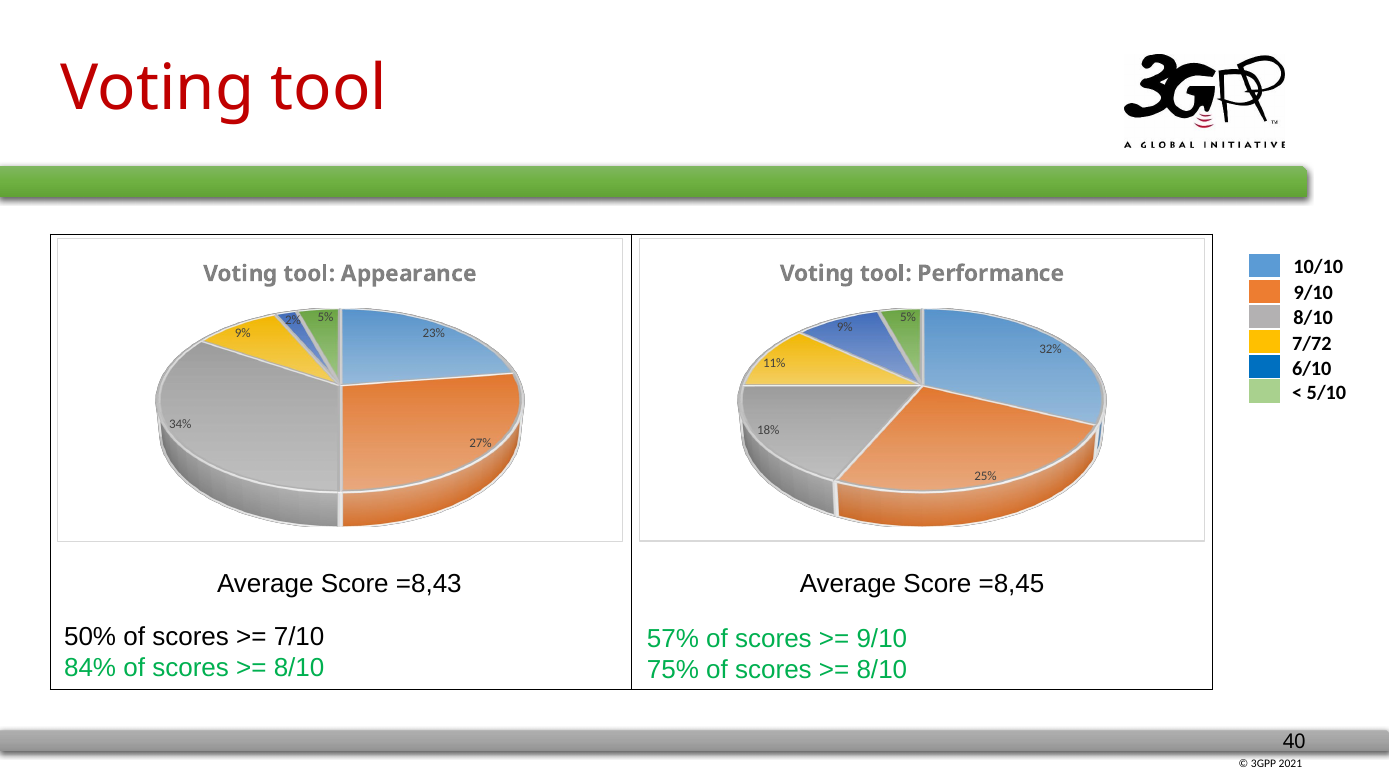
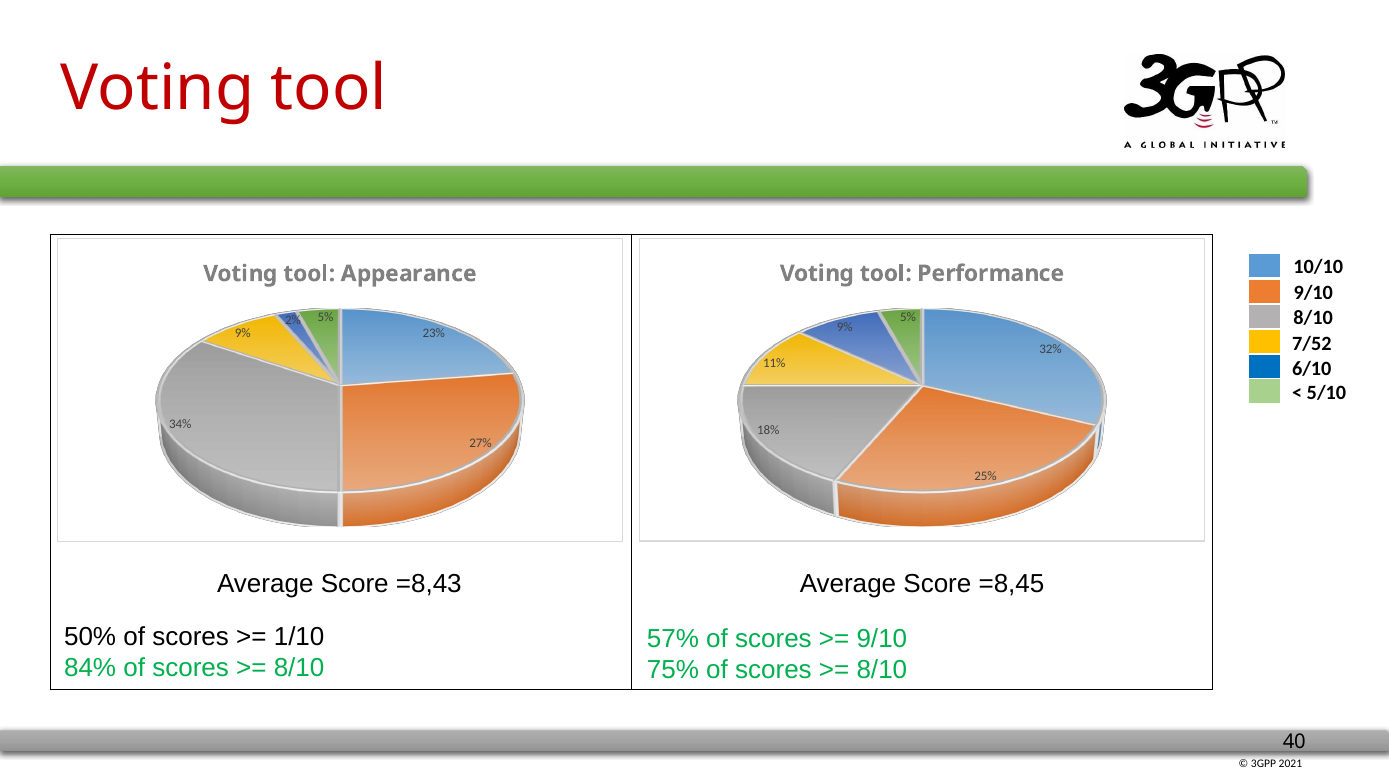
7/72: 7/72 -> 7/52 (1312, 344)
7/10: 7/10 -> 1/10 (299, 637)
